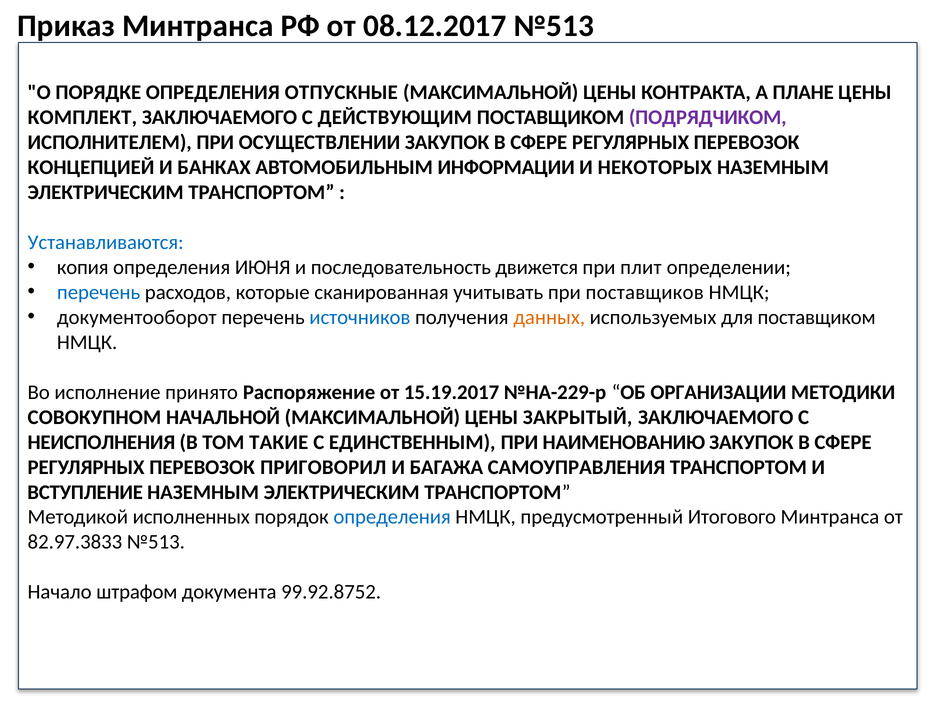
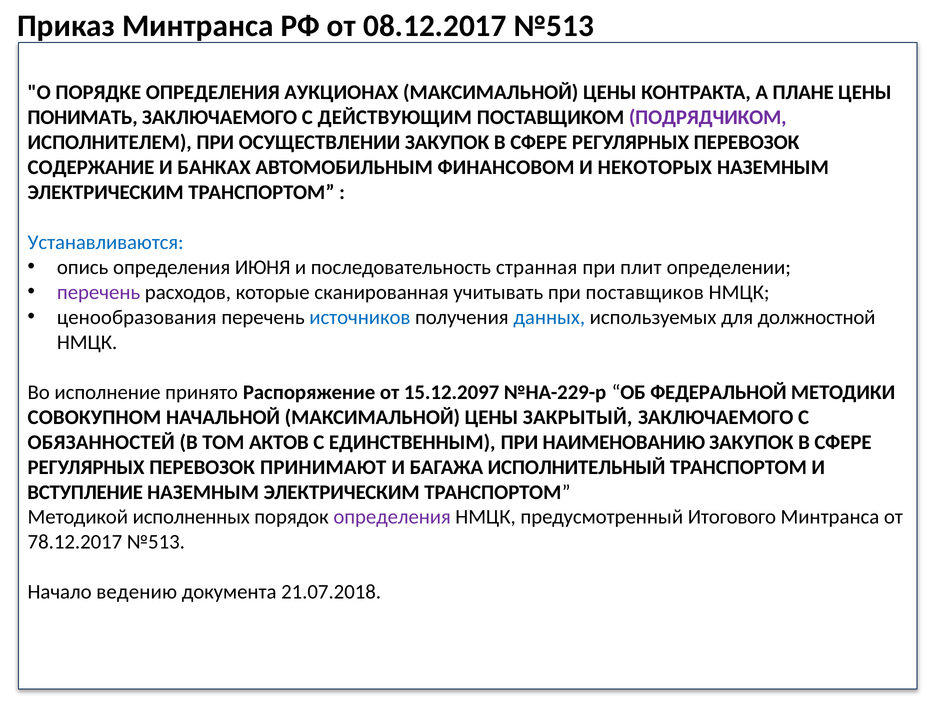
ОТПУСКНЫЕ: ОТПУСКНЫЕ -> АУКЦИОНАХ (341, 92)
КОМПЛЕКТ: КОМПЛЕКТ -> ПОНИМАТЬ (83, 117)
КОНЦЕПЦИЕЙ: КОНЦЕПЦИЕЙ -> СОДЕРЖАНИЕ (91, 167)
ИНФОРМАЦИИ: ИНФОРМАЦИИ -> ФИНАНСОВОМ (506, 167)
копия: копия -> опись (83, 267)
движется: движется -> странная (537, 267)
перечень colour: blue -> purple (99, 292)
документооборот: документооборот -> ценообразования (137, 317)
данных colour: orange -> blue (549, 317)
для поставщиком: поставщиком -> должностной (817, 317)
15.19.2017: 15.19.2017 -> 15.12.2097 (452, 392)
ОРГАНИЗАЦИИ: ОРГАНИЗАЦИИ -> ФЕДЕРАЛЬНОЙ (718, 392)
НЕИСПОЛНЕНИЯ: НЕИСПОЛНЕНИЯ -> ОБЯЗАННОСТЕЙ (101, 442)
ТАКИЕ: ТАКИЕ -> АКТОВ (279, 442)
ПРИГОВОРИЛ: ПРИГОВОРИЛ -> ПРИНИМАЮТ (323, 467)
САМОУПРАВЛЕНИЯ: САМОУПРАВЛЕНИЯ -> ИСПОЛНИТЕЛЬНЫЙ (577, 467)
определения colour: blue -> purple (392, 517)
82.97.3833: 82.97.3833 -> 78.12.2017 (75, 542)
штрафом: штрафом -> ведению (137, 592)
99.92.8752: 99.92.8752 -> 21.07.2018 (331, 592)
